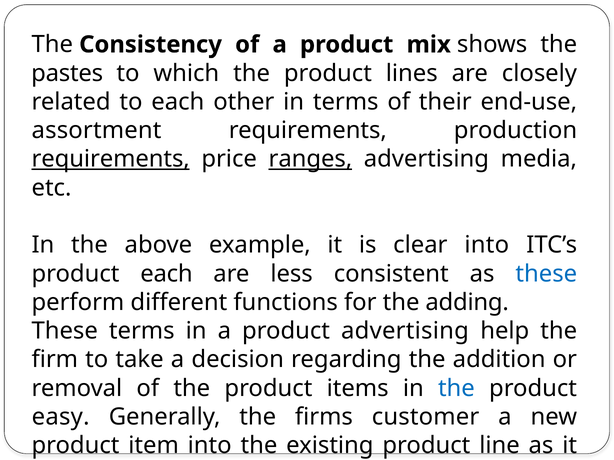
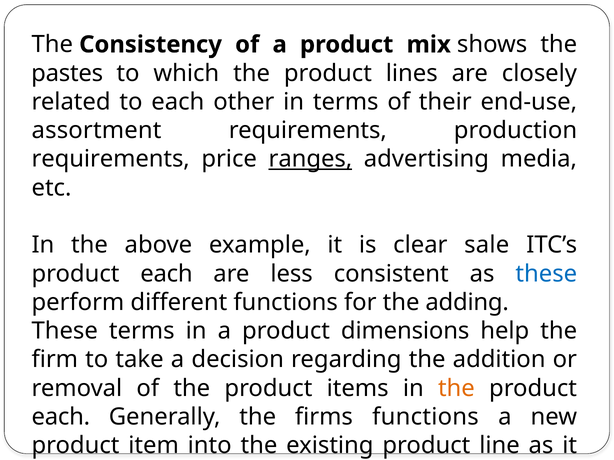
requirements underline: present -> none (111, 159)
clear into: into -> sale (487, 245)
product advertising: advertising -> dimensions (405, 331)
the colour: blue -> orange (456, 389)
easy: easy -> each (61, 417)
firms customer: customer -> functions (426, 417)
